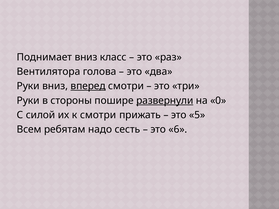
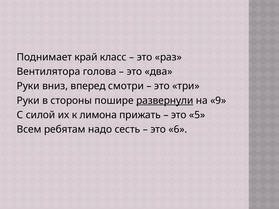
Поднимает вниз: вниз -> край (86, 57)
вперед underline: present -> none (88, 86)
0: 0 -> 9 (218, 101)
к смотри: смотри -> лимона (98, 115)
